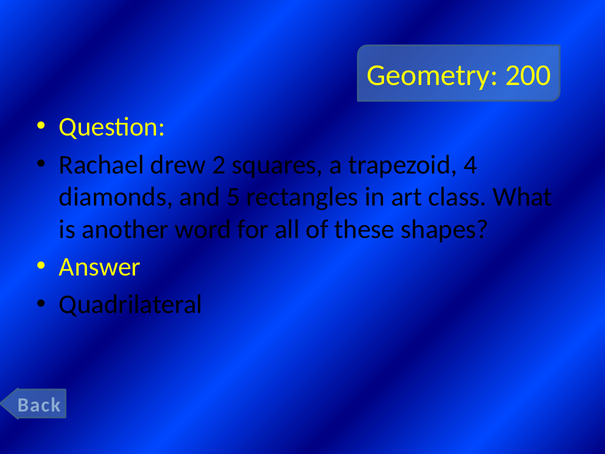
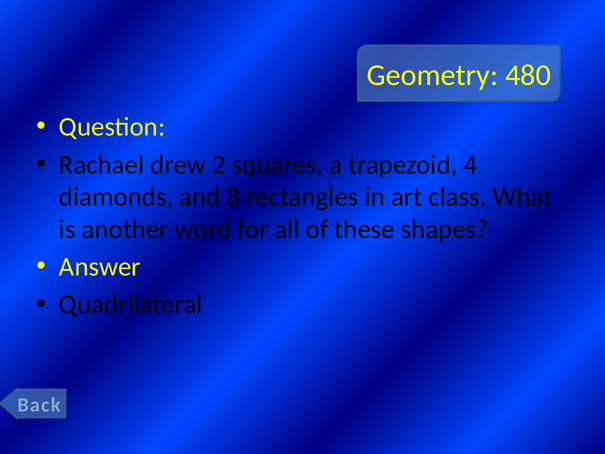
200: 200 -> 480 (528, 75)
5: 5 -> 8 (233, 197)
